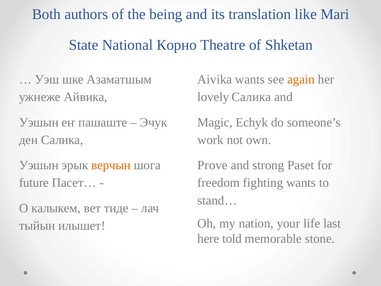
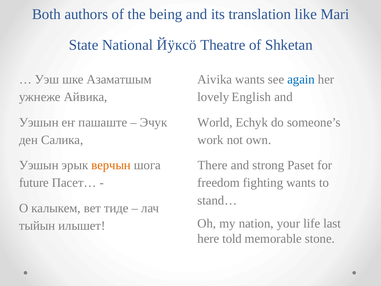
Корно: Корно -> Йӱксӧ (177, 45)
again colour: orange -> blue (301, 79)
lovely Салика: Салика -> English (251, 97)
Magic: Magic -> World (215, 122)
Prove: Prove -> There (213, 165)
